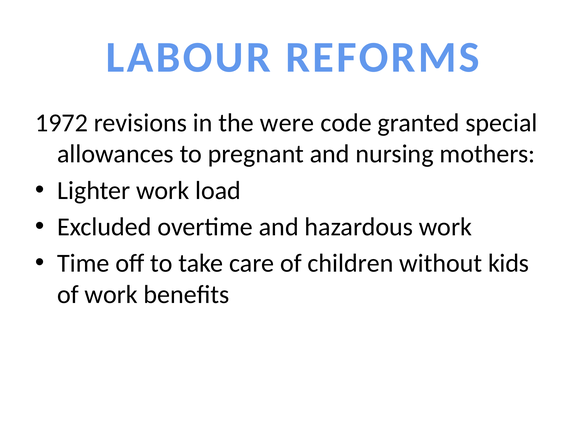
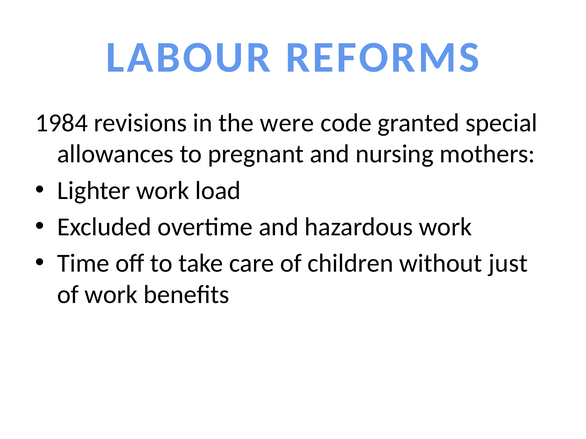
1972: 1972 -> 1984 (62, 123)
kids: kids -> just (508, 264)
